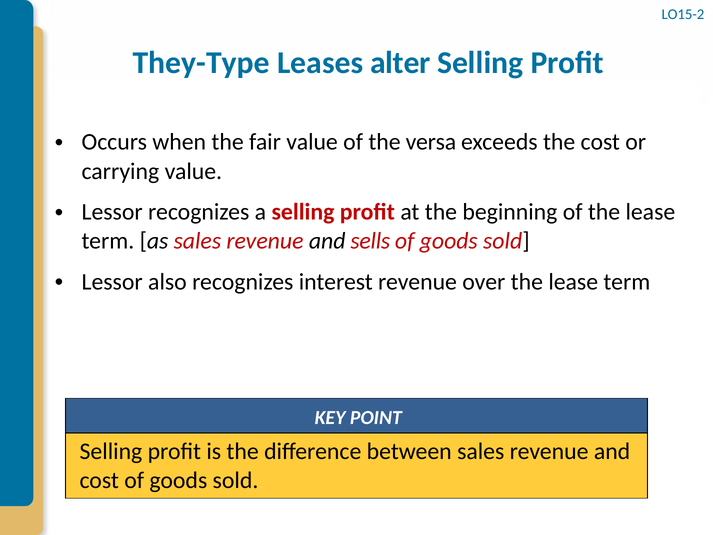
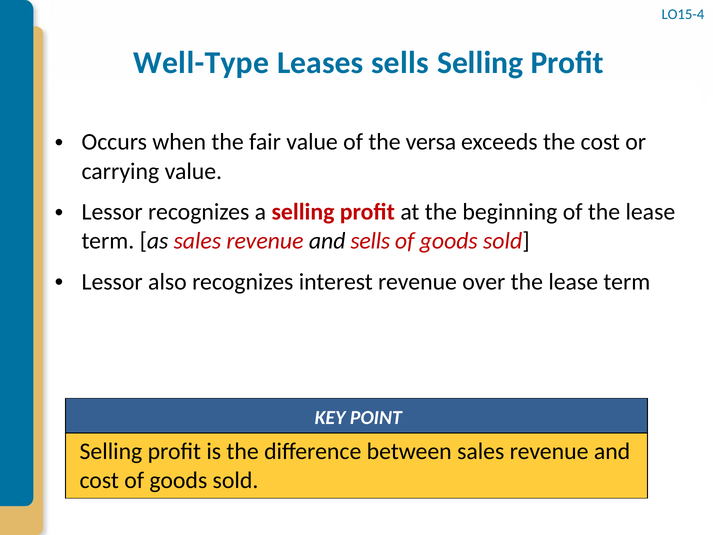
LO15-2: LO15-2 -> LO15-4 (683, 14)
They-Type: They-Type -> Well-Type (201, 63)
Leases alter: alter -> sells (400, 63)
